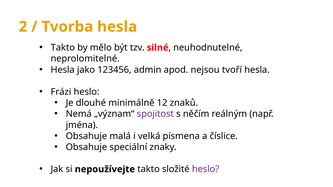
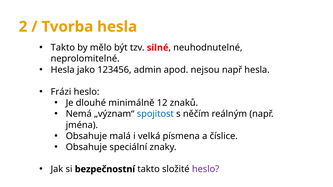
nejsou tvoří: tvoří -> např (232, 70)
spojitost colour: purple -> blue (155, 114)
nepoužívejte: nepoužívejte -> bezpečnostní (105, 169)
